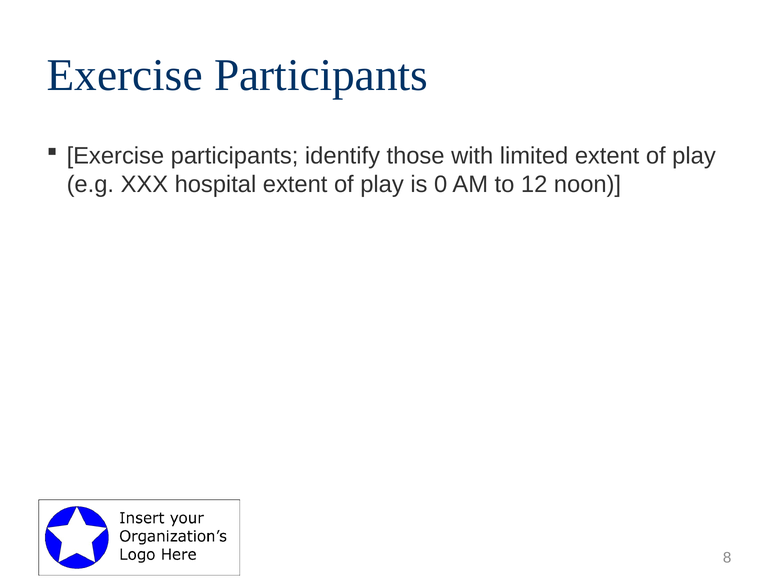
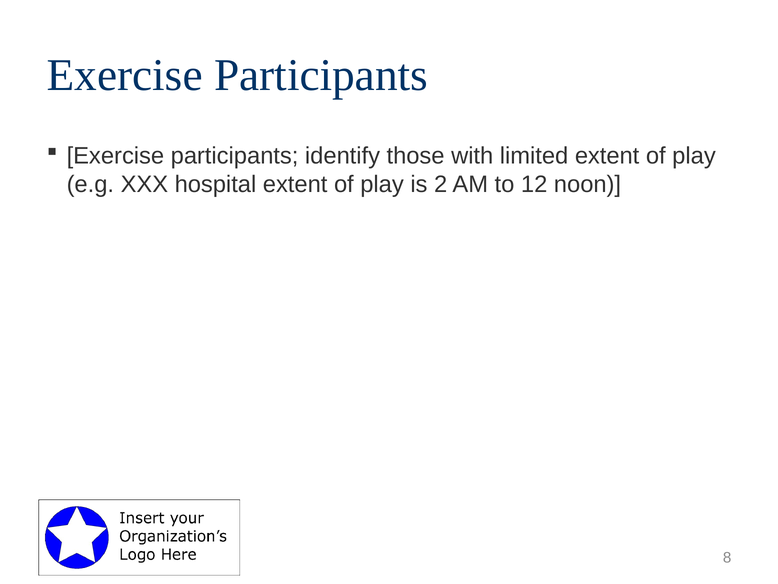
0: 0 -> 2 (441, 184)
